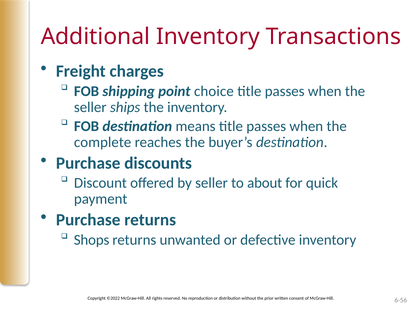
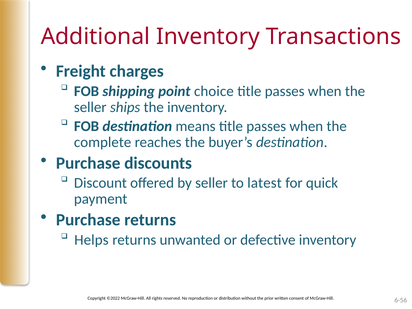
about: about -> latest (265, 183)
Shops: Shops -> Helps (91, 240)
